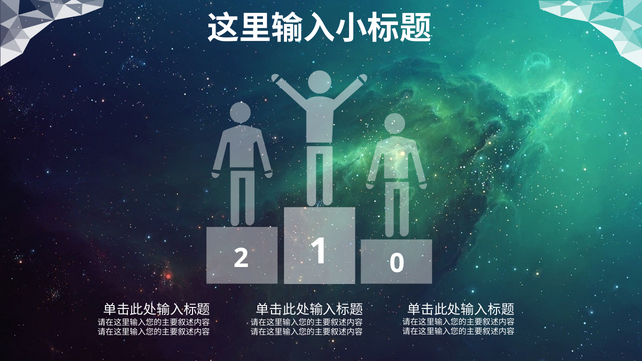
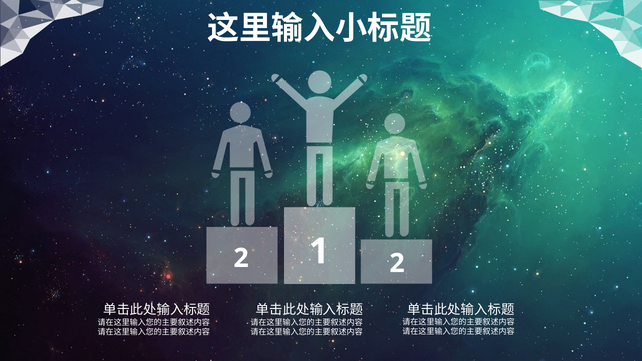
2 0: 0 -> 2 (397, 263)
